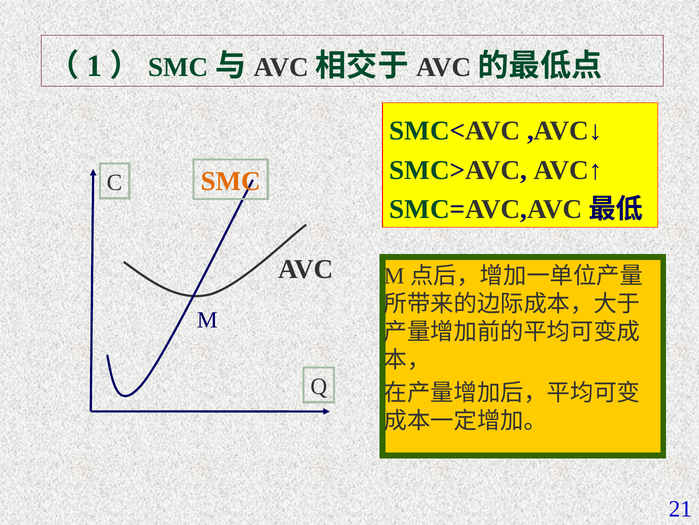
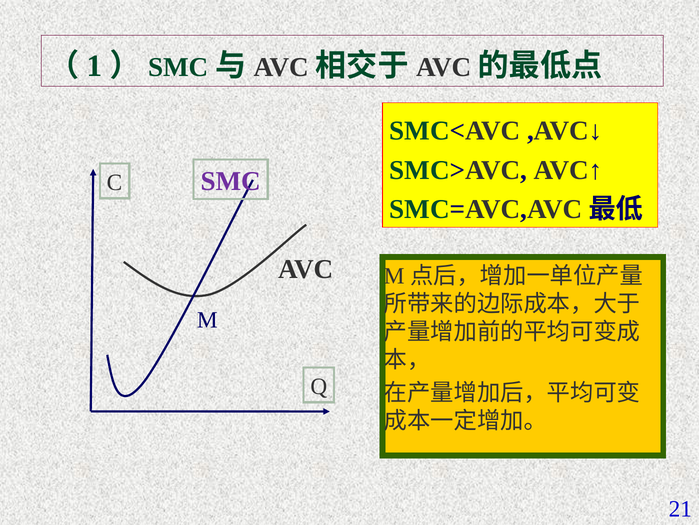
SMC colour: orange -> purple (231, 181)
